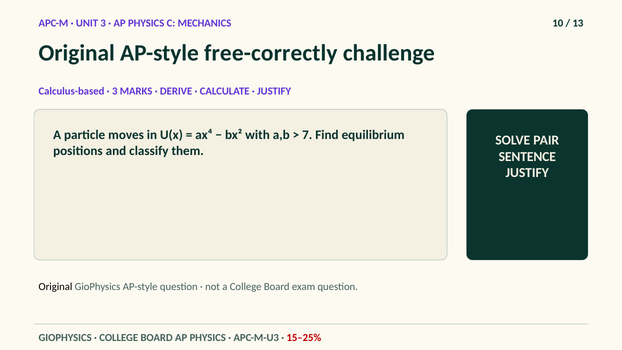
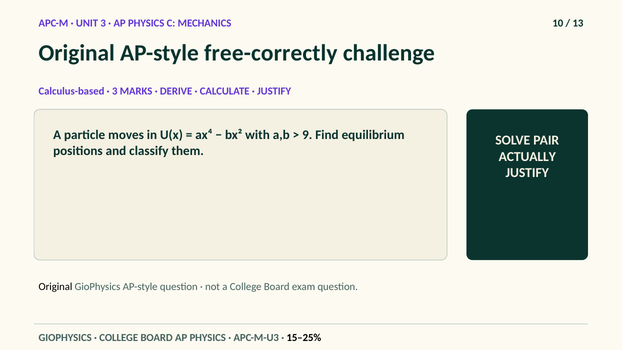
7: 7 -> 9 (307, 135)
SENTENCE: SENTENCE -> ACTUALLY (527, 156)
15–25% colour: red -> black (304, 337)
